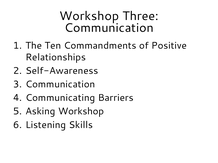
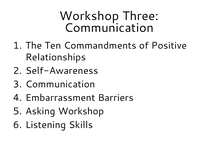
Communicating: Communicating -> Embarrassment (60, 98)
